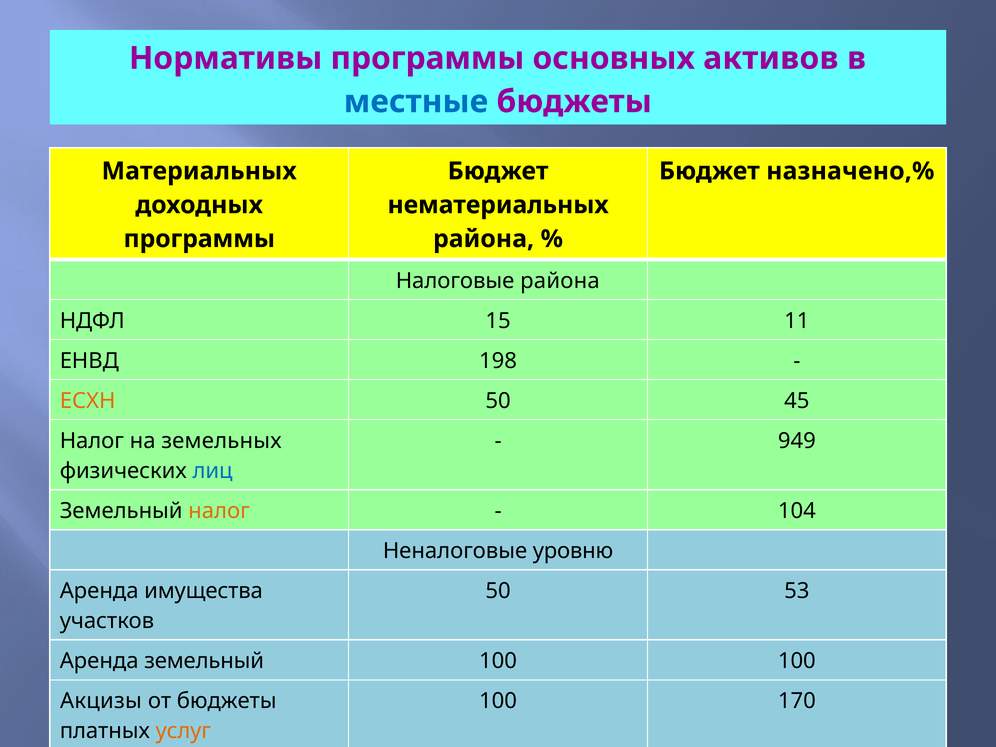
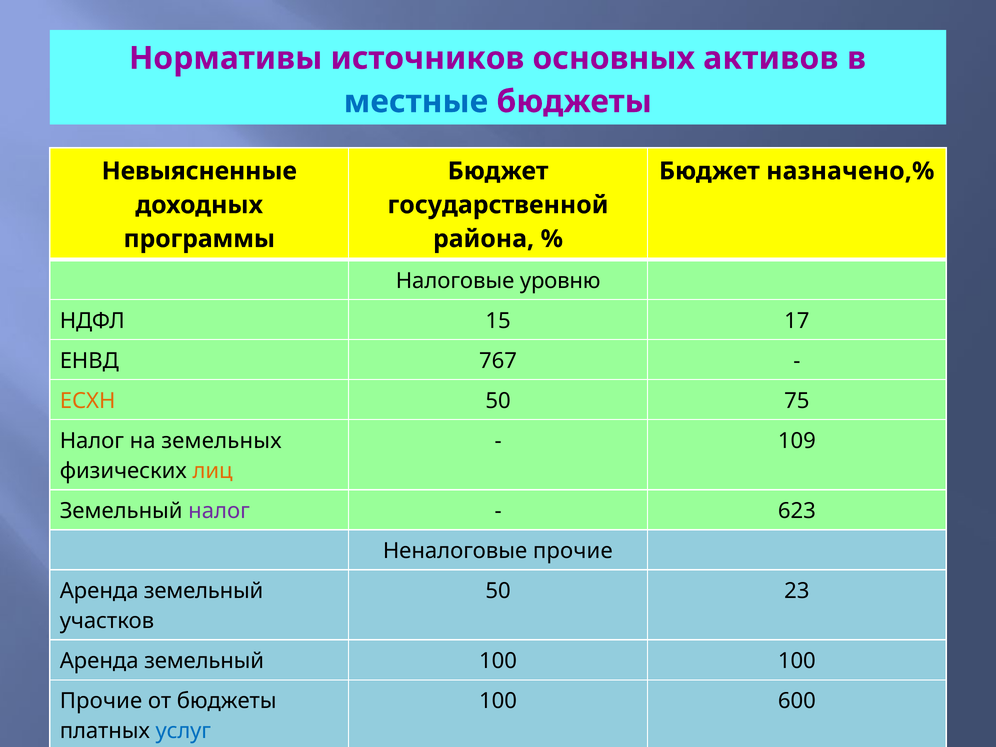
Нормативы программы: программы -> источников (427, 58)
Материальных: Материальных -> Невыясненные (199, 171)
нематериальных: нематериальных -> государственной (498, 205)
Налоговые района: района -> уровню (560, 281)
11: 11 -> 17 (797, 321)
198: 198 -> 767 (498, 361)
45: 45 -> 75 (797, 401)
949: 949 -> 109 (797, 441)
лиц colour: blue -> orange (213, 471)
налог colour: orange -> purple (219, 511)
104: 104 -> 623 (797, 511)
Неналоговые уровню: уровню -> прочие (573, 551)
имущества: имущества -> земельный (204, 591)
53: 53 -> 23 (797, 591)
Акцизы: Акцизы -> Прочие (101, 701)
170: 170 -> 600 (797, 701)
услуг colour: orange -> blue (183, 731)
